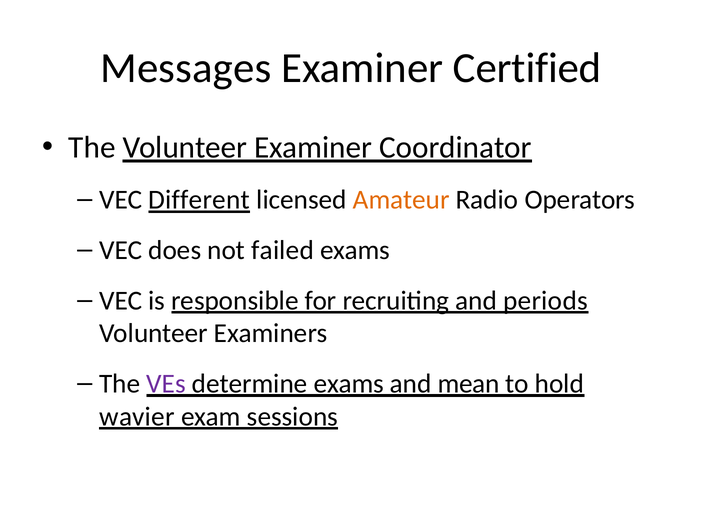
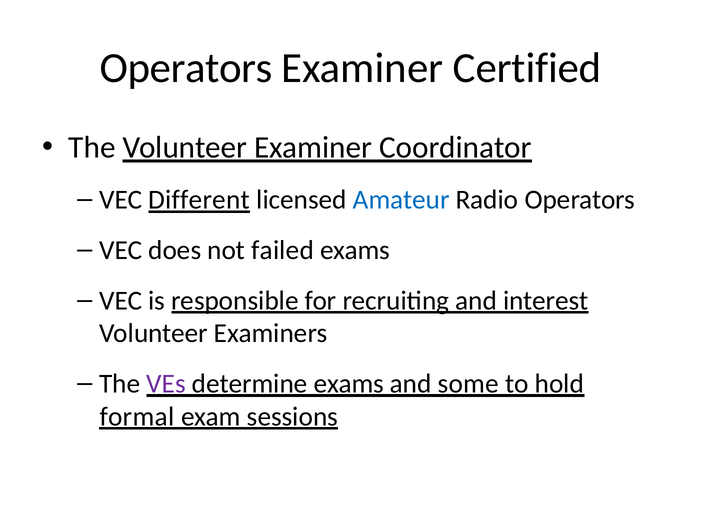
Messages: Messages -> Operators (186, 68)
Amateur colour: orange -> blue (401, 200)
periods: periods -> interest (546, 300)
mean: mean -> some (468, 383)
wavier: wavier -> formal (137, 416)
